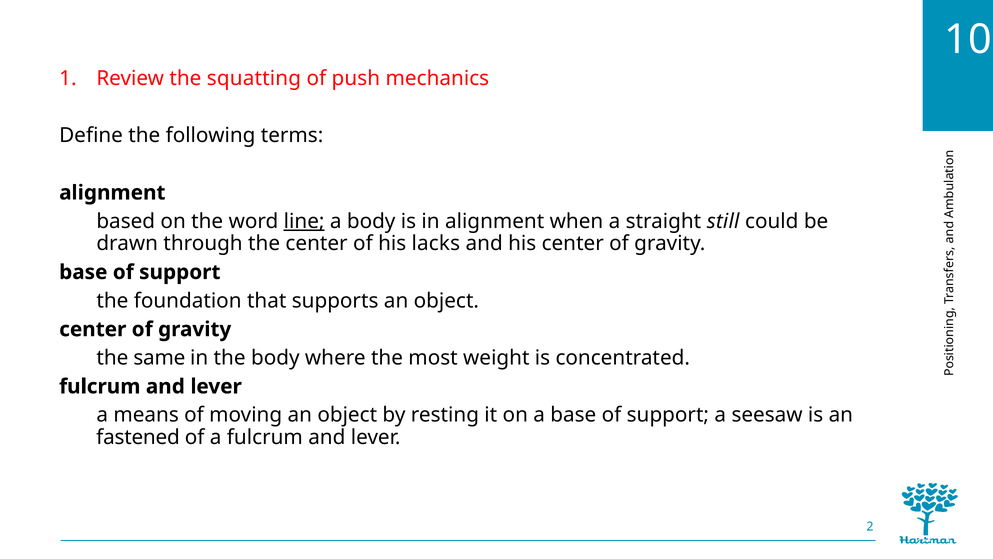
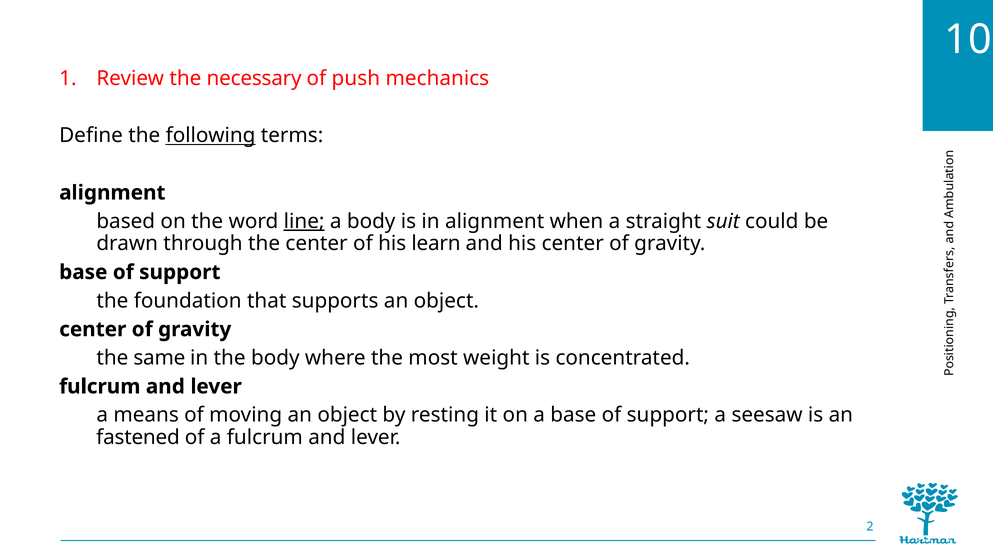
squatting: squatting -> necessary (254, 78)
following underline: none -> present (211, 135)
still: still -> suit (723, 221)
lacks: lacks -> learn (436, 243)
